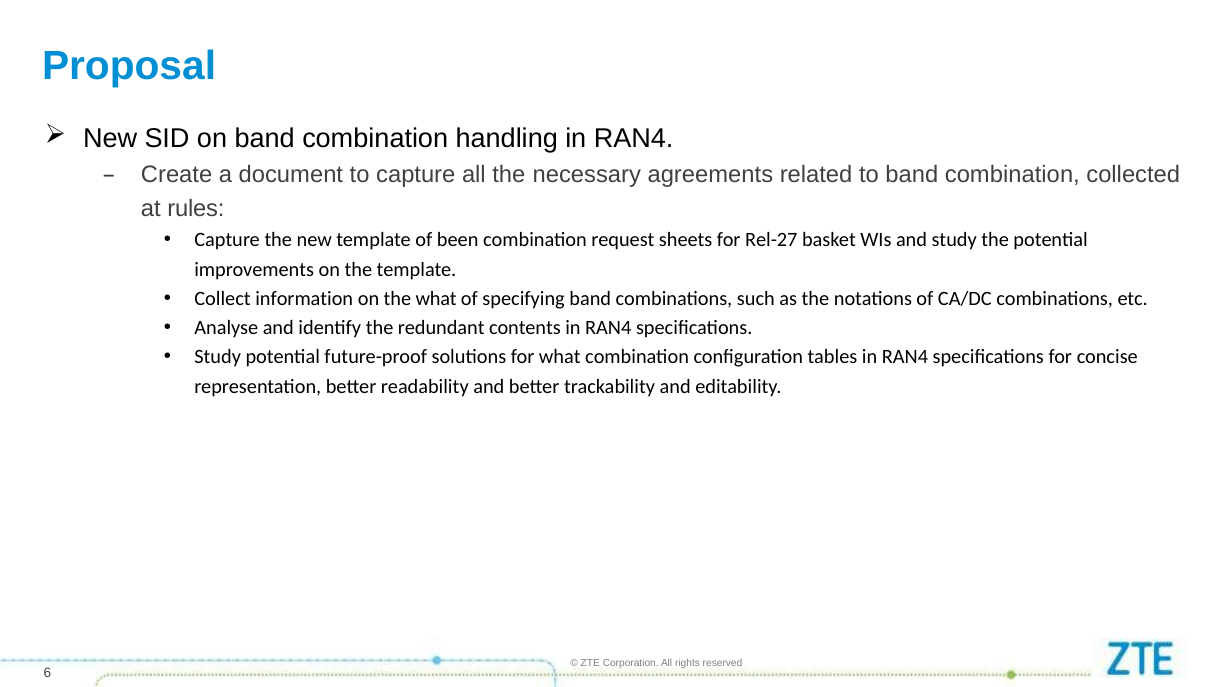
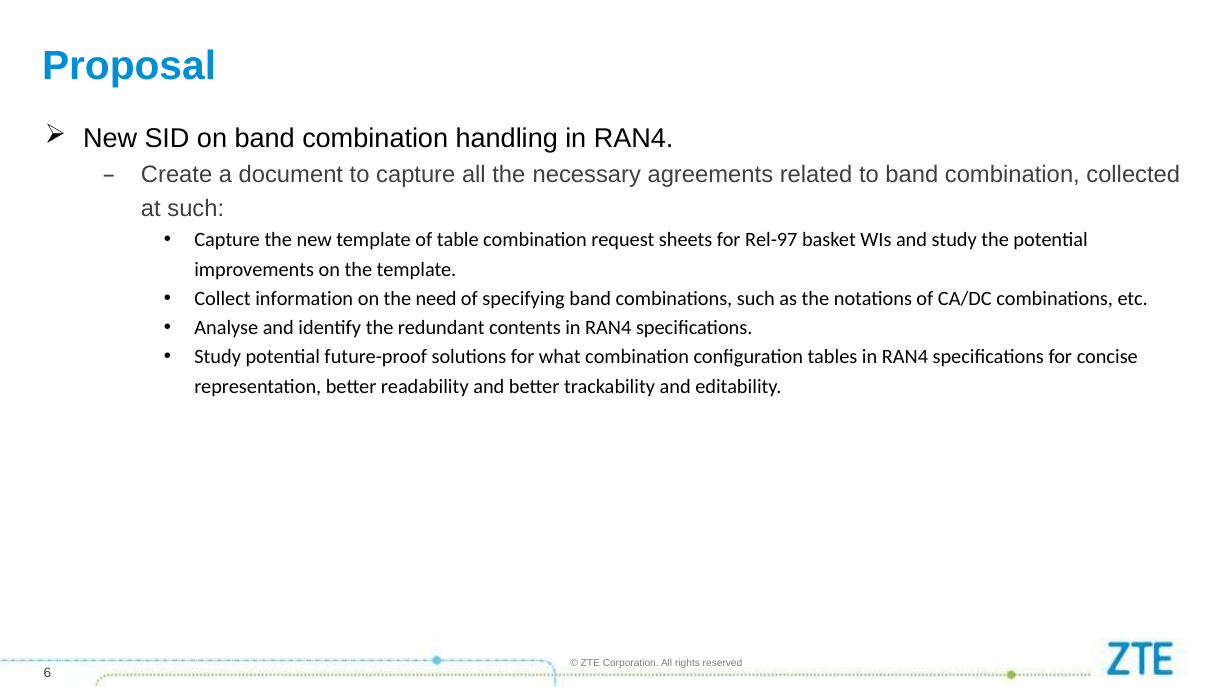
at rules: rules -> such (196, 209)
been: been -> table (458, 240)
Rel-27: Rel-27 -> Rel-97 (771, 240)
the what: what -> need (436, 299)
